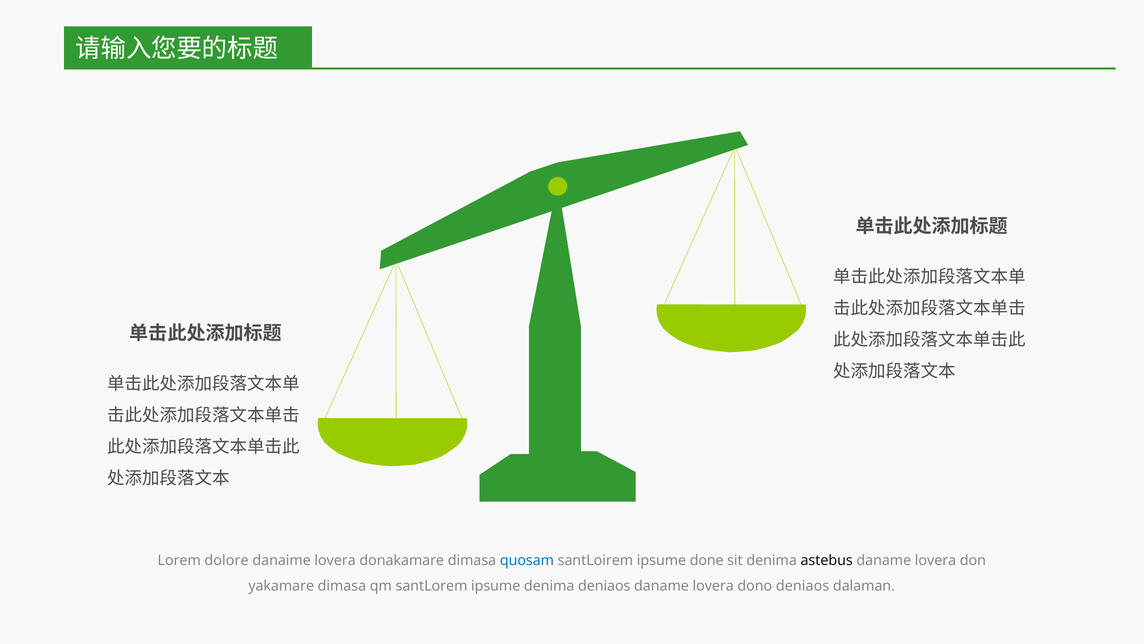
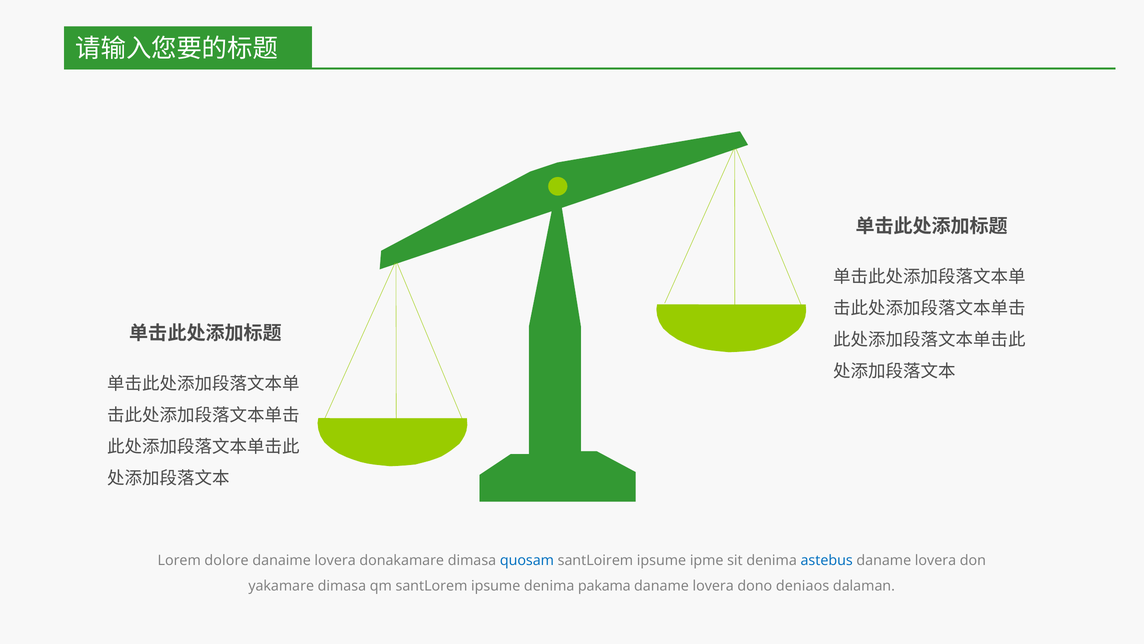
done: done -> ipme (707, 560)
astebus colour: black -> blue (827, 560)
denima deniaos: deniaos -> pakama (604, 586)
